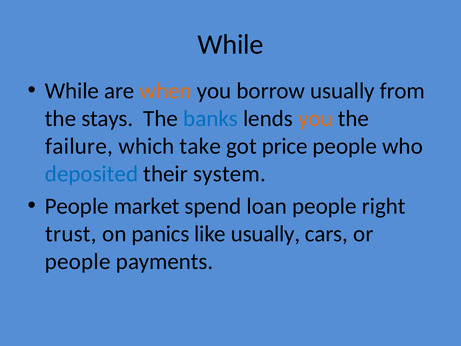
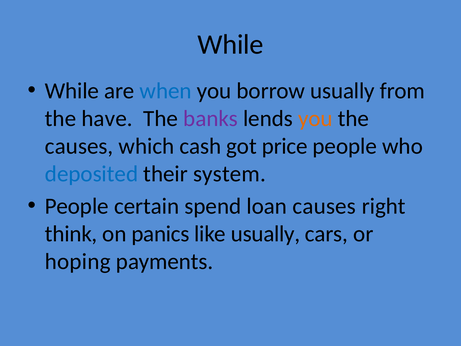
when colour: orange -> blue (166, 91)
stays: stays -> have (107, 118)
banks colour: blue -> purple (211, 118)
failure: failure -> causes (79, 146)
take: take -> cash (200, 146)
market: market -> certain (147, 206)
loan people: people -> causes (324, 206)
trust: trust -> think (71, 234)
people: people -> hoping (78, 261)
